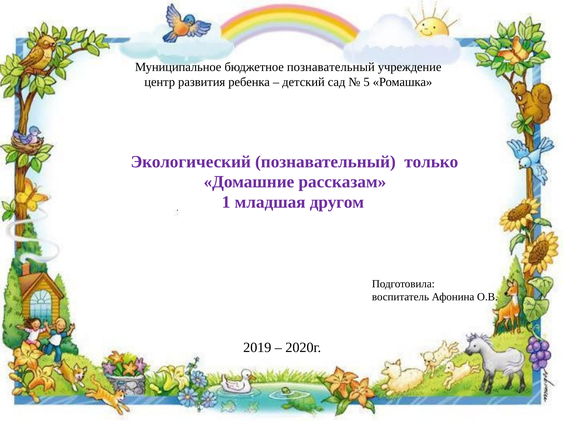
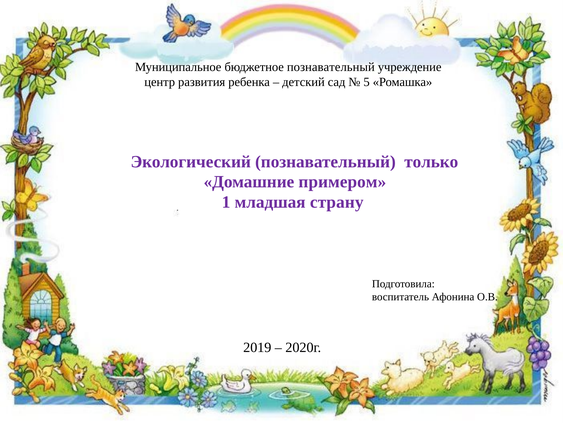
рассказам: рассказам -> примером (342, 182)
другом: другом -> страну (337, 202)
